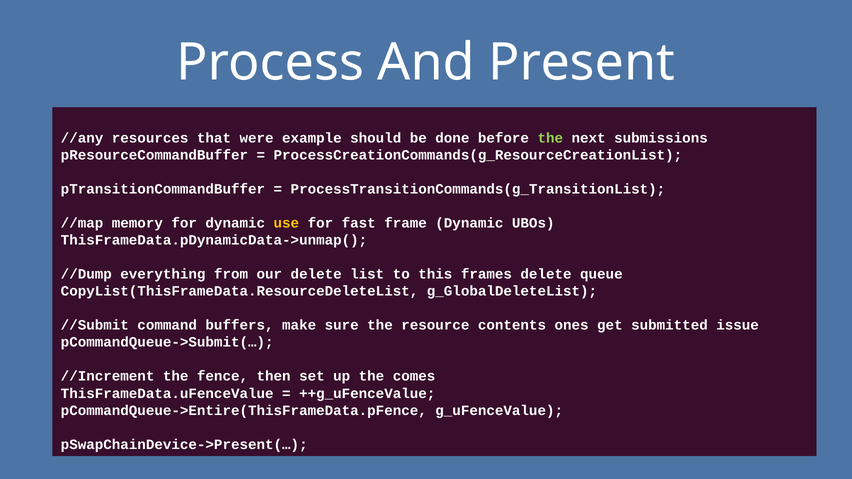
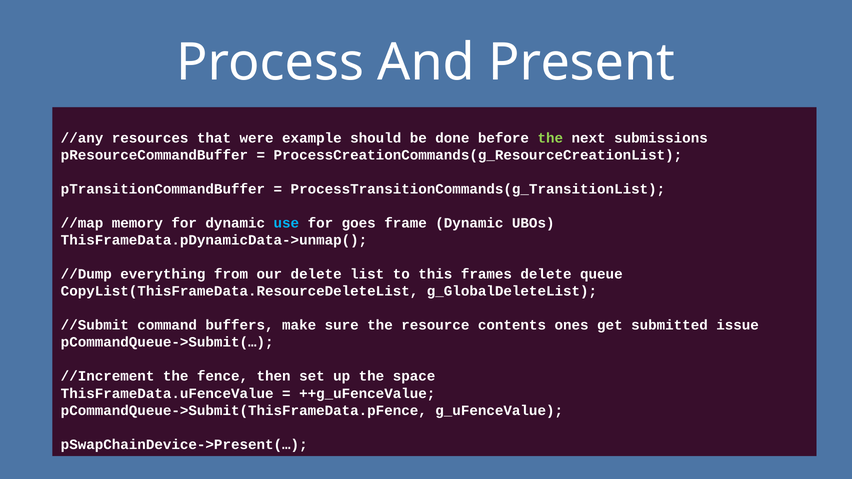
use colour: yellow -> light blue (286, 223)
fast: fast -> goes (359, 223)
comes: comes -> space (414, 377)
pCommandQueue->Entire(ThisFrameData.pFence: pCommandQueue->Entire(ThisFrameData.pFence -> pCommandQueue->Submit(ThisFrameData.pFence (244, 411)
